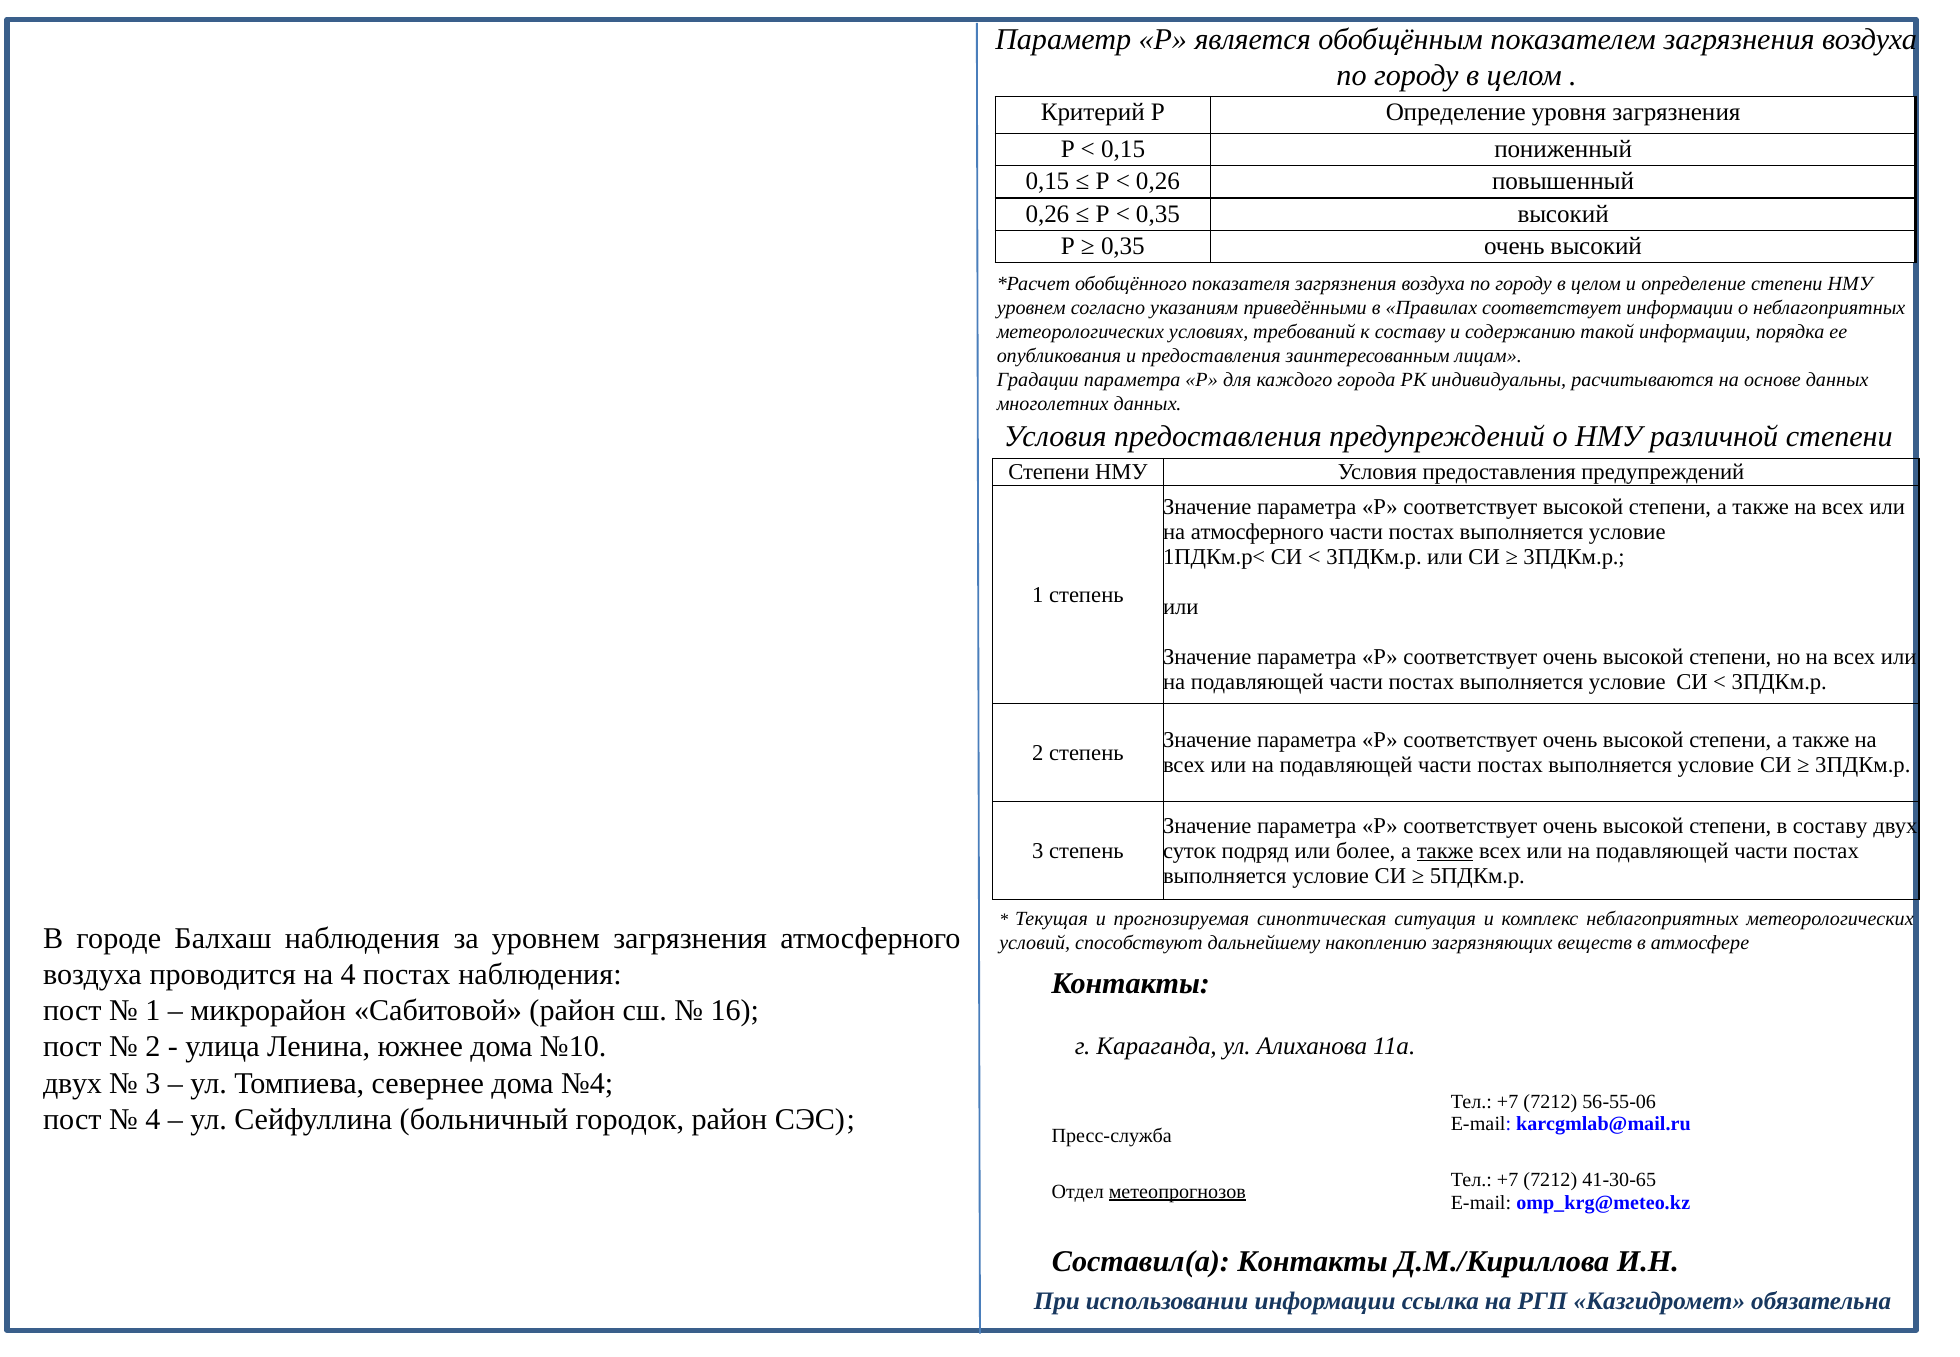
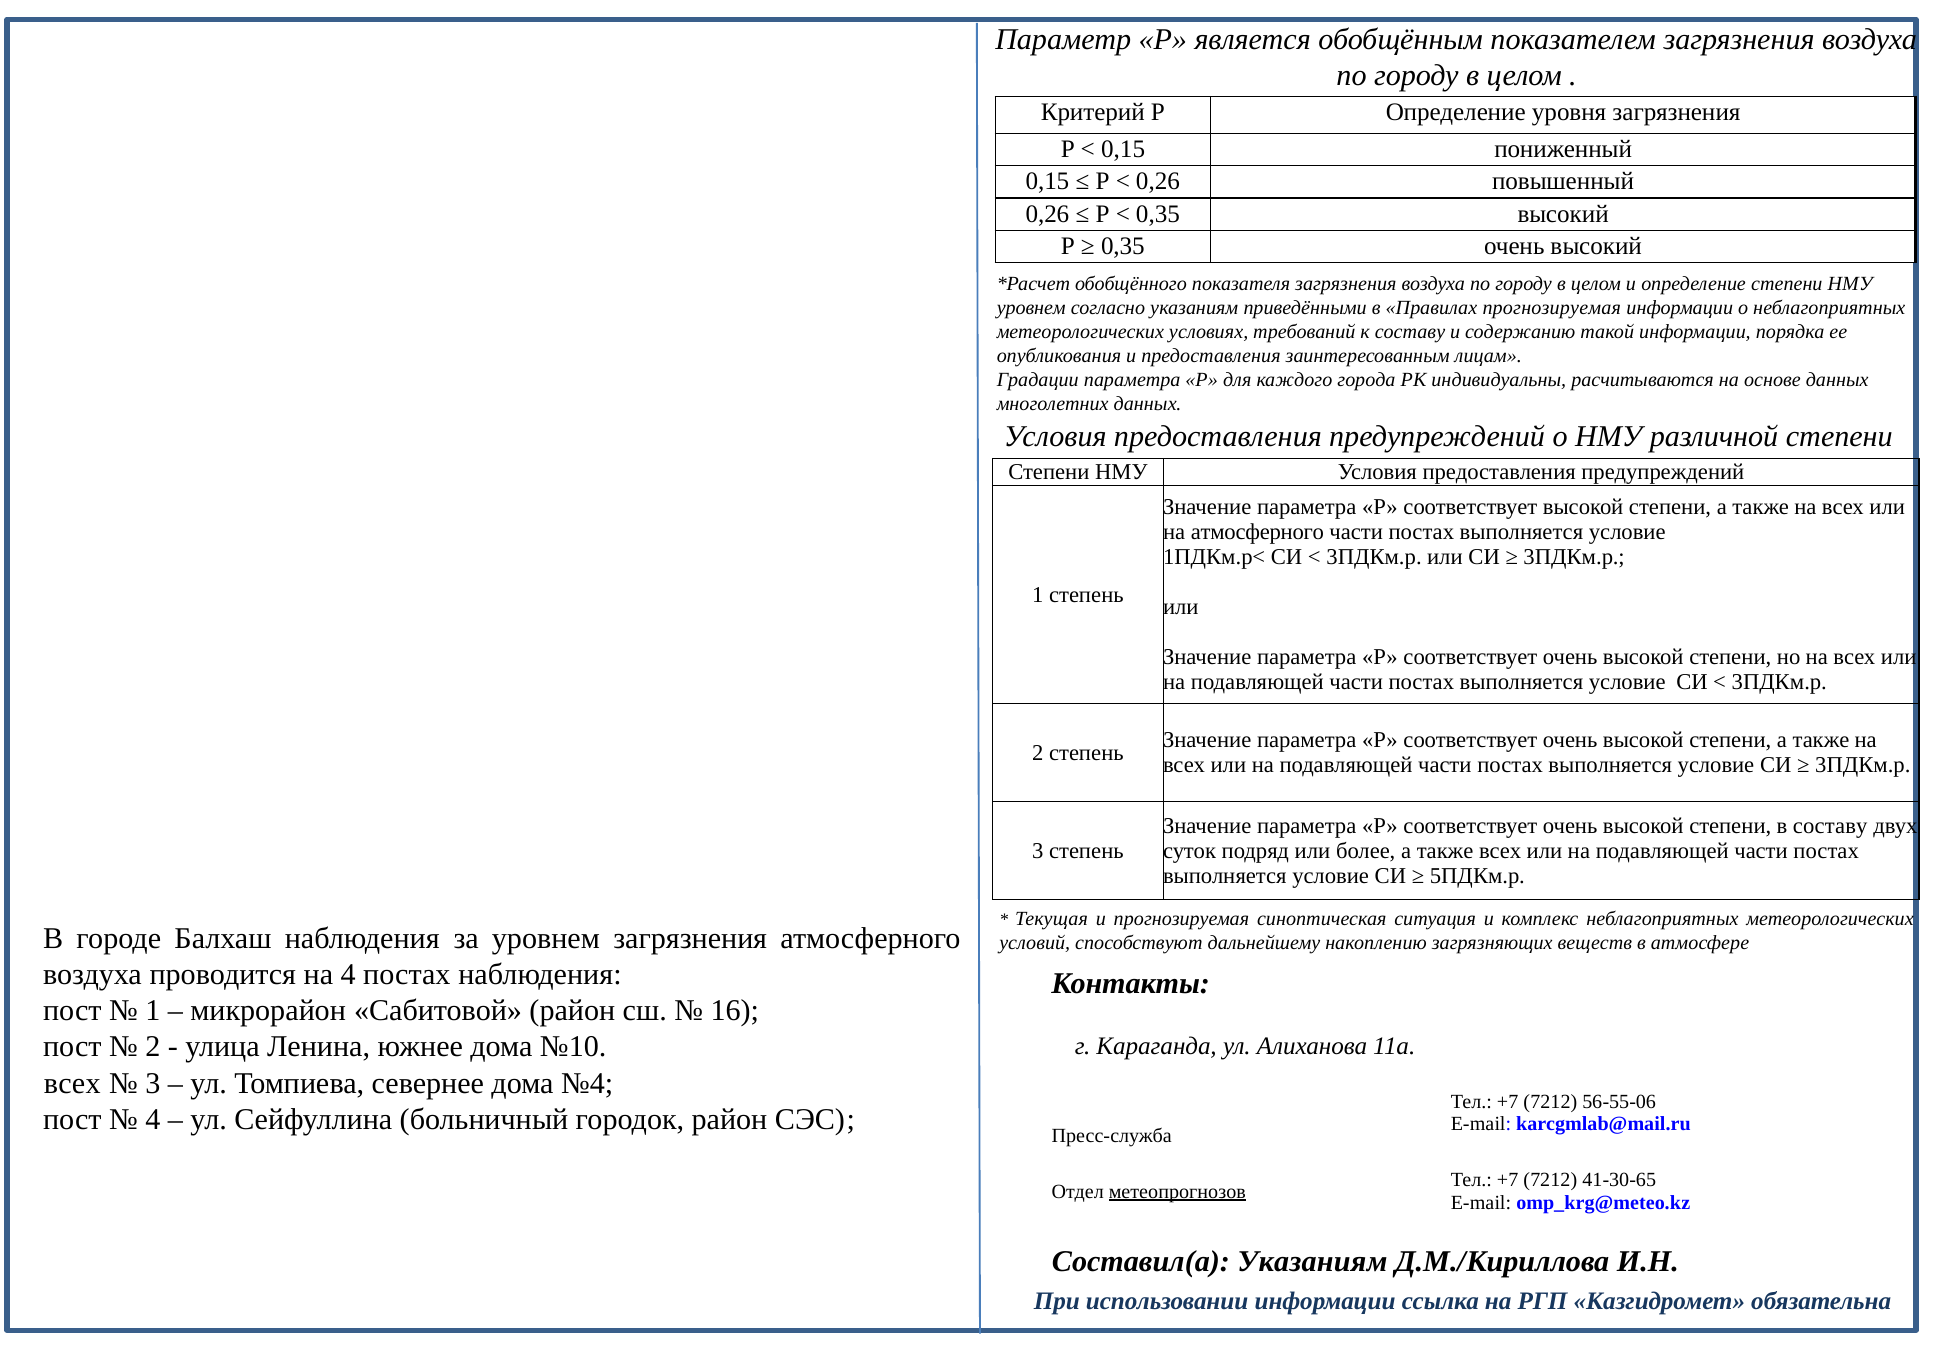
Правилах соответствует: соответствует -> прогнозируемая (1552, 308)
также underline: present -> none (1445, 851)
двух: двух -> всех (72, 1083)
Составил(а Контакты: Контакты -> Указаниям (1312, 1262)
